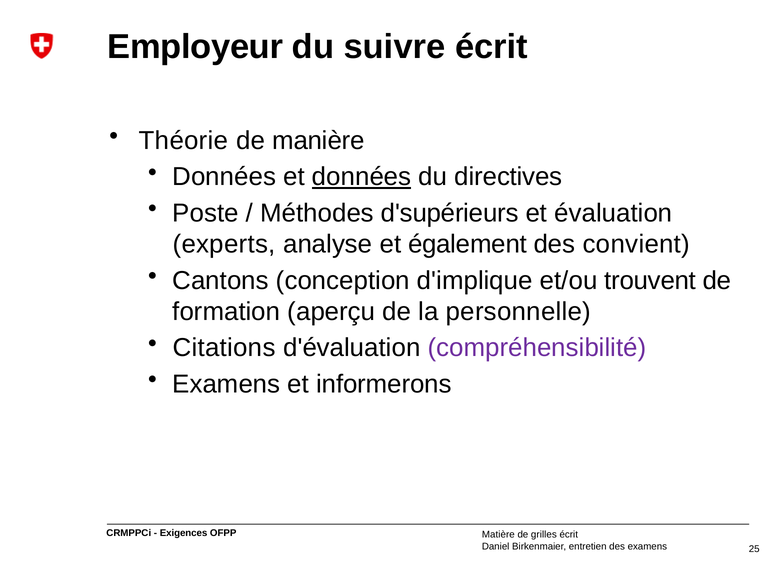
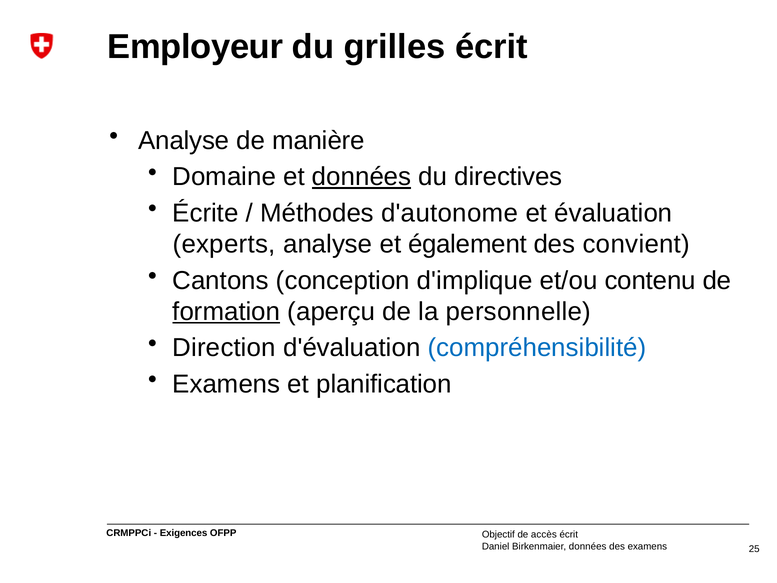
suivre: suivre -> grilles (395, 47)
Théorie: Théorie -> Analyse (184, 141)
Données: Données -> Domaine (224, 177)
Poste: Poste -> Écrite (205, 213)
d'supérieurs: d'supérieurs -> d'autonome (450, 213)
trouvent: trouvent -> contenu (650, 280)
formation underline: none -> present (226, 311)
Citations: Citations -> Direction (224, 348)
compréhensibilité colour: purple -> blue (537, 348)
informerons: informerons -> planification (384, 384)
Matière: Matière -> Objectif (498, 534)
grilles: grilles -> accès (544, 534)
Birkenmaier entretien: entretien -> données (588, 546)
